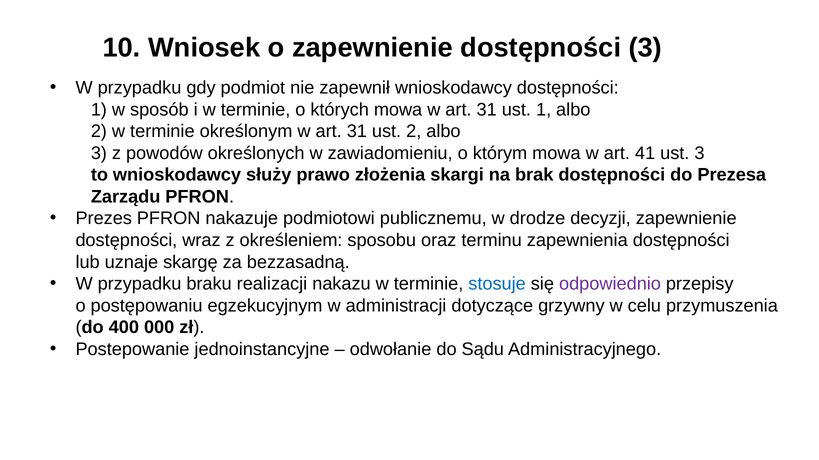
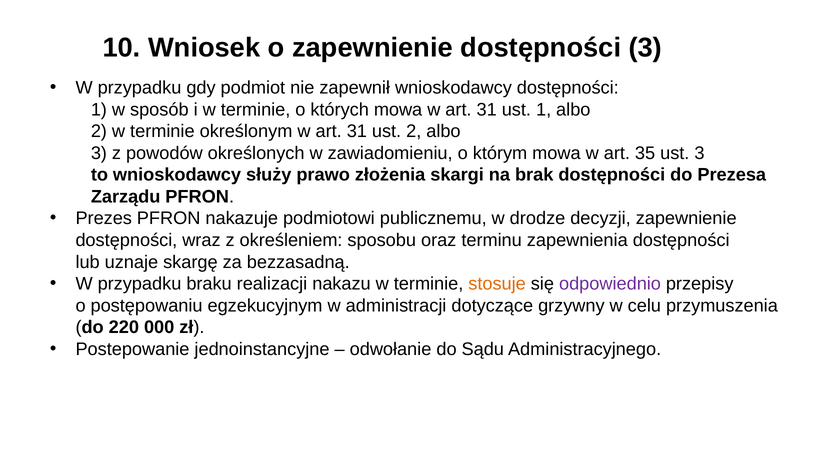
41: 41 -> 35 (645, 153)
stosuje colour: blue -> orange (497, 284)
400: 400 -> 220 (124, 328)
